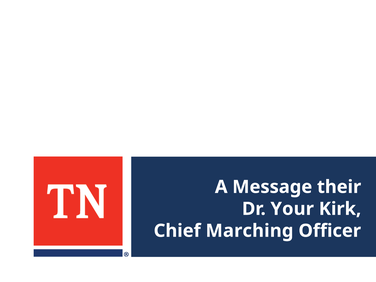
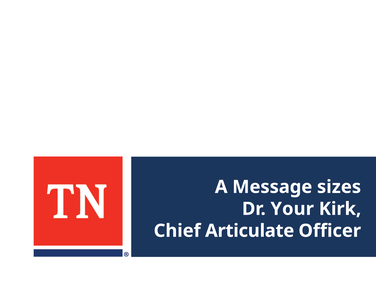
their: their -> sizes (339, 187)
Marching: Marching -> Articulate (250, 231)
